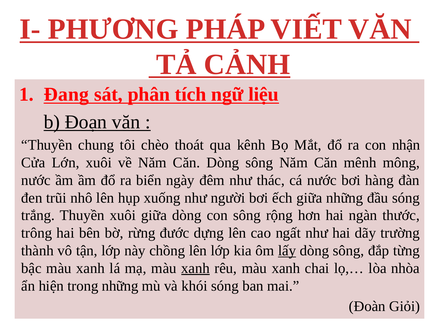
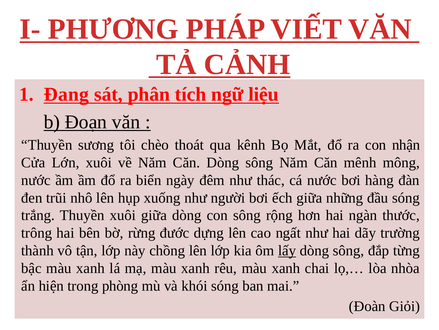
chung: chung -> sương (96, 145)
xanh underline: present -> none (196, 268)
trong những: những -> phòng (120, 285)
